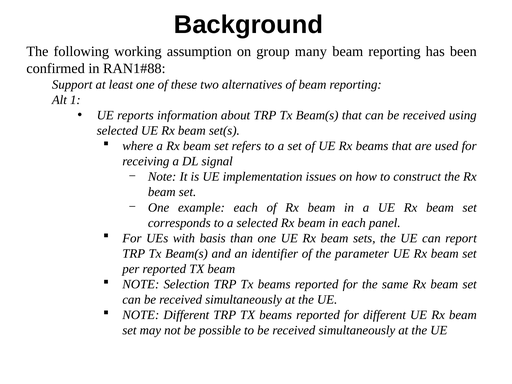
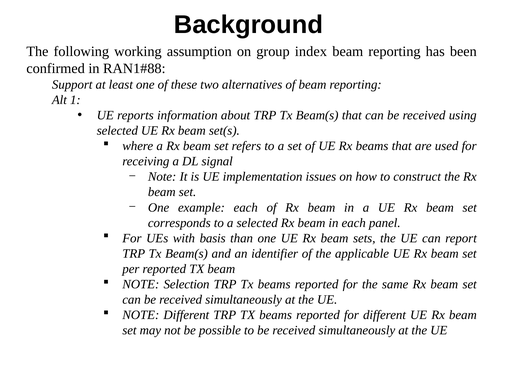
many: many -> index (311, 51)
parameter: parameter -> applicable (362, 254)
